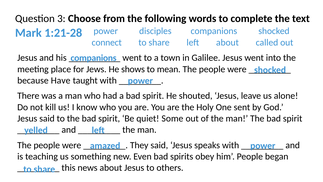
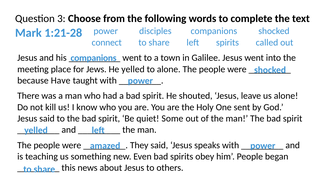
left about: about -> spirits (227, 42)
He shows: shows -> yelled (133, 69)
to mean: mean -> alone (169, 69)
